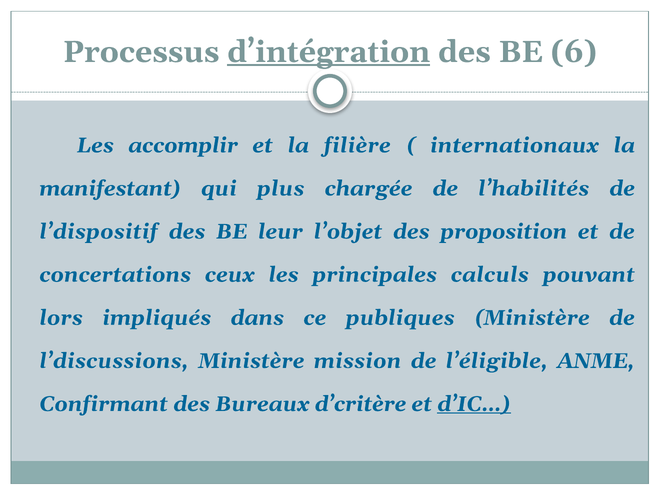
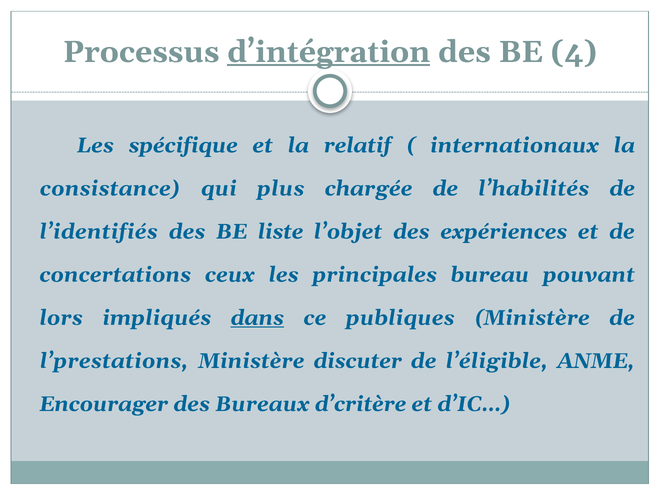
6: 6 -> 4 (574, 52)
accomplir: accomplir -> spécifique (183, 145)
filière: filière -> relatif (357, 145)
manifestant: manifestant -> consistance (110, 188)
l’dispositif: l’dispositif -> l’identifiés (98, 232)
leur: leur -> liste (281, 232)
proposition: proposition -> expériences (504, 232)
calculs: calculs -> bureau (490, 275)
dans underline: none -> present (257, 318)
l’discussions: l’discussions -> l’prestations (114, 361)
mission: mission -> discuter (358, 361)
Confirmant: Confirmant -> Encourager (104, 404)
d’IC… underline: present -> none (474, 404)
